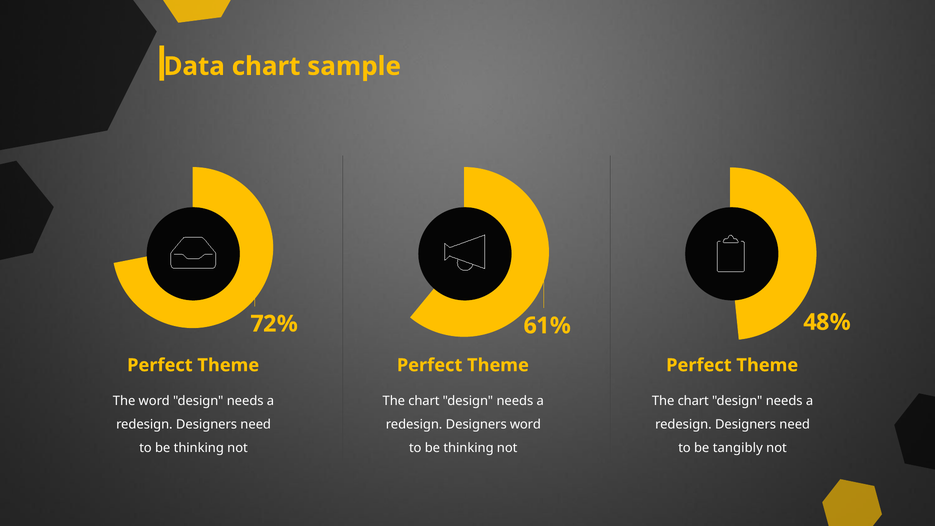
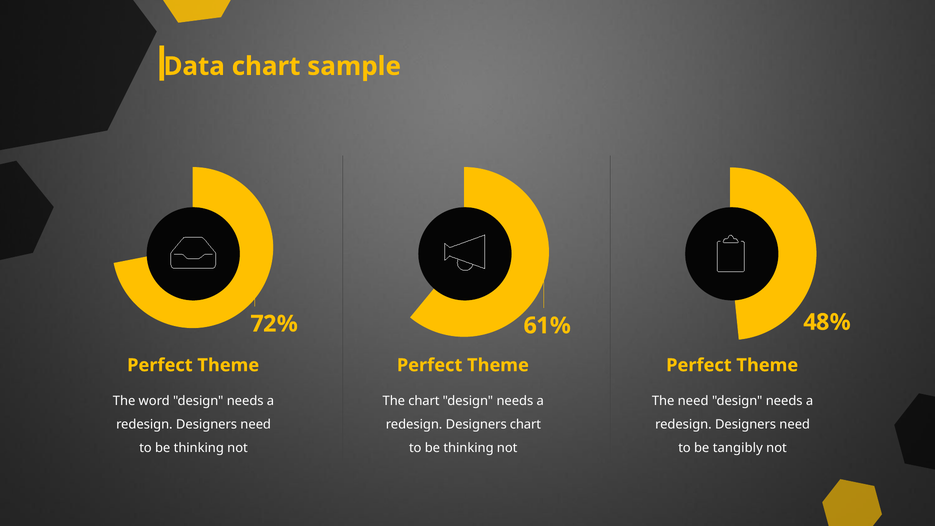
chart: chart -> need (693, 401)
Designers word: word -> chart (525, 424)
